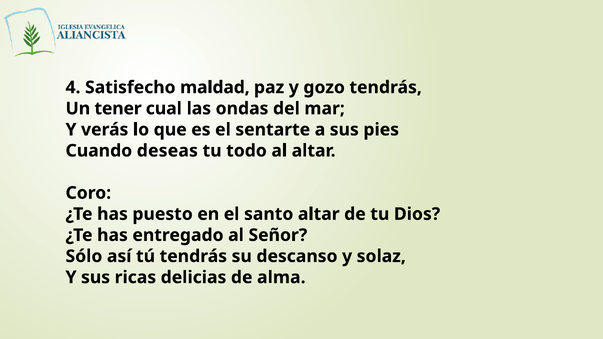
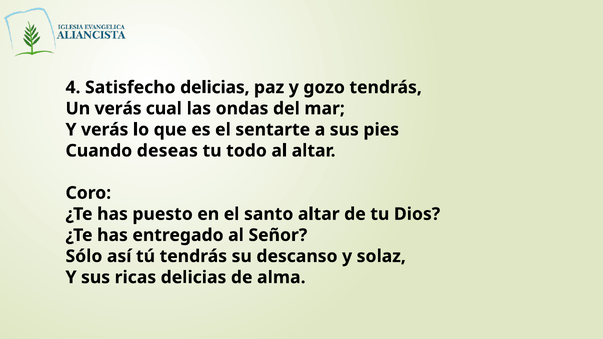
Satisfecho maldad: maldad -> delicias (215, 87)
Un tener: tener -> verás (118, 109)
